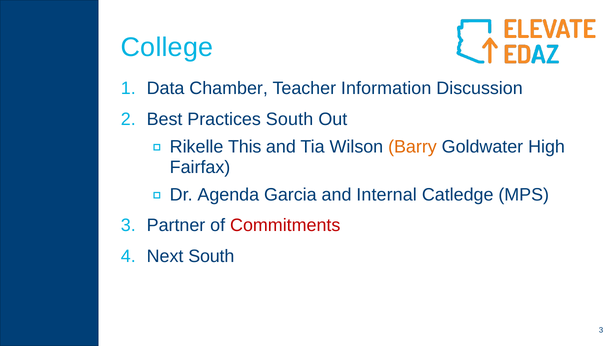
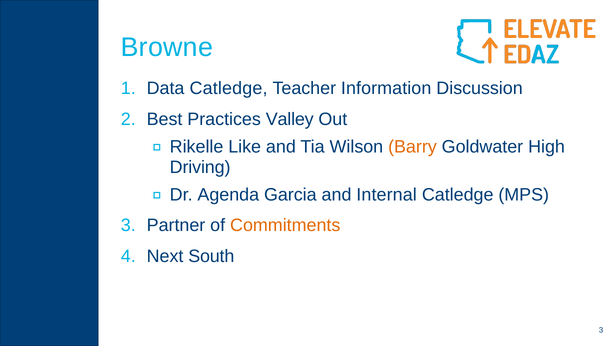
College: College -> Browne (167, 47)
Data Chamber: Chamber -> Catledge (229, 88)
Practices South: South -> Valley (290, 119)
This: This -> Like (245, 146)
Fairfax: Fairfax -> Driving (200, 167)
Commitments colour: red -> orange (285, 225)
